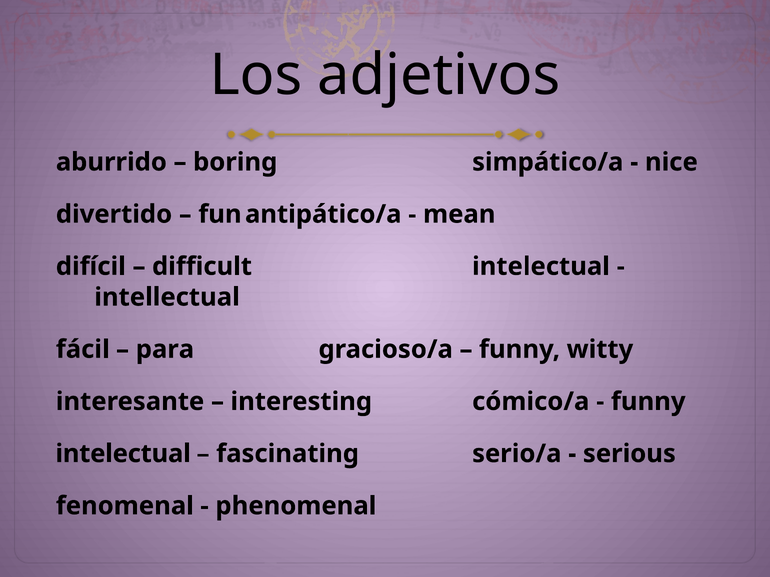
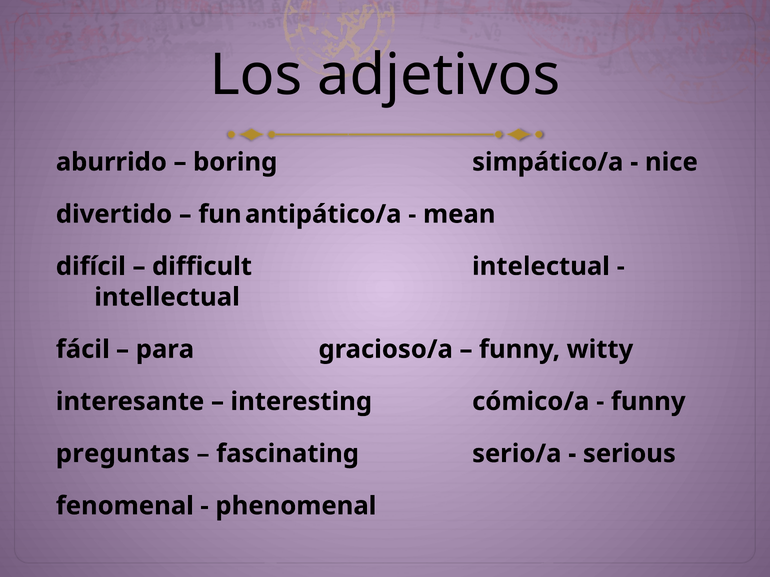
intelectual: intelectual -> preguntas (123, 454)
